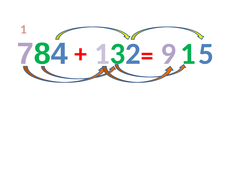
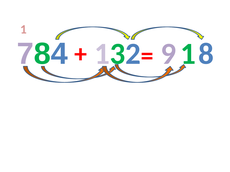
5: 5 -> 8 (206, 54)
